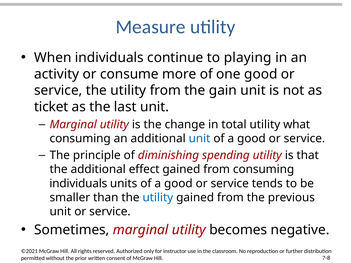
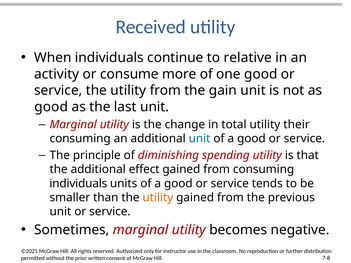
Measure: Measure -> Received (151, 27)
playing: playing -> relative (248, 58)
ticket: ticket -> good (51, 107)
what: what -> their (297, 125)
utility colour: blue -> orange (158, 198)
